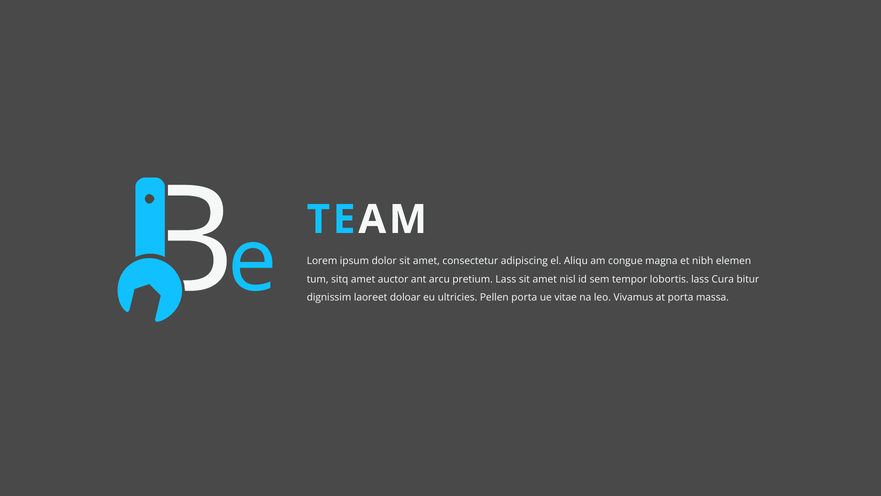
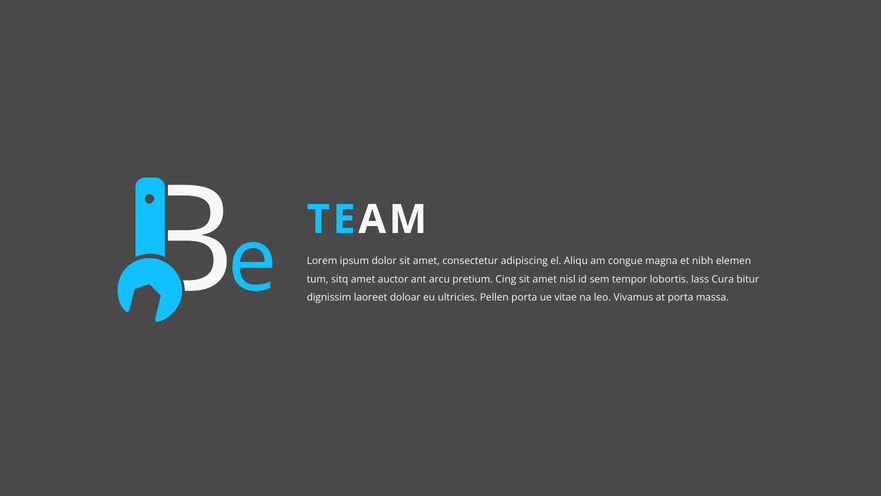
pretium Lass: Lass -> Cing (506, 279)
